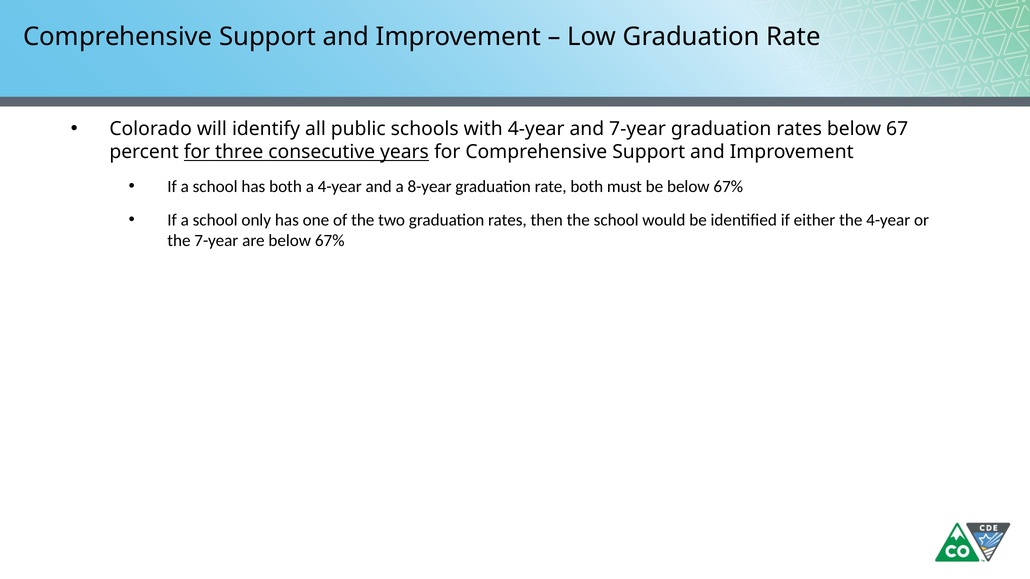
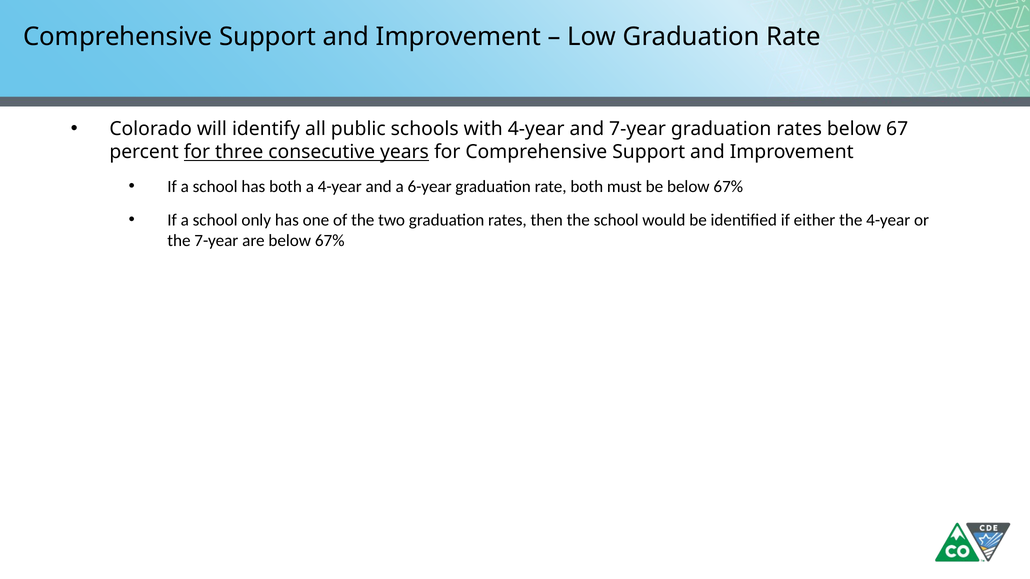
8-year: 8-year -> 6-year (430, 187)
